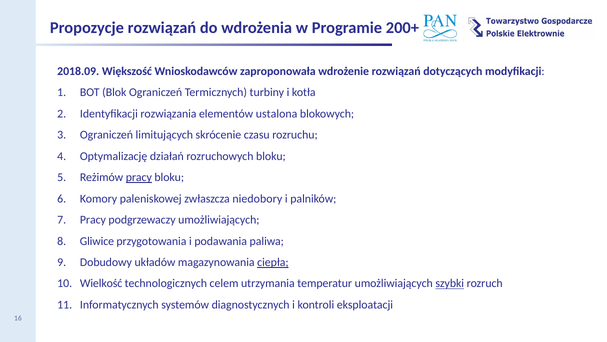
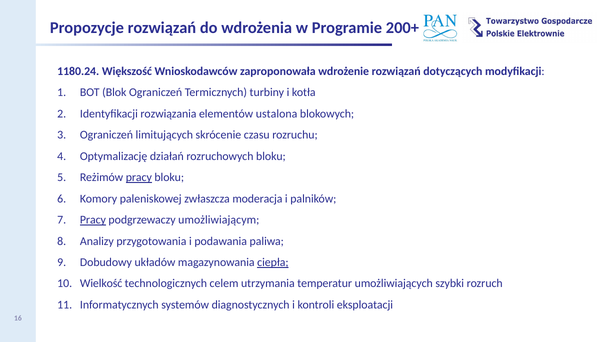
2018.09: 2018.09 -> 1180.24 (78, 71)
niedobory: niedobory -> moderacja (257, 198)
Pracy underline: none -> present (93, 220)
podgrzewaczy umożliwiających: umożliwiających -> umożliwiającym (219, 220)
Gliwice: Gliwice -> Analizy (97, 241)
szybki underline: present -> none (450, 283)
